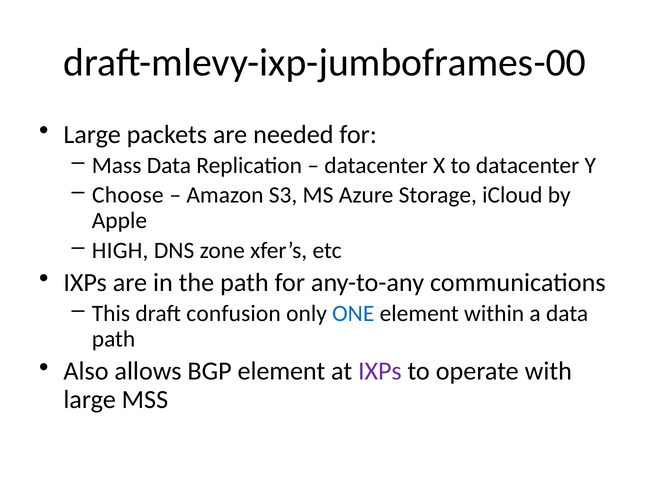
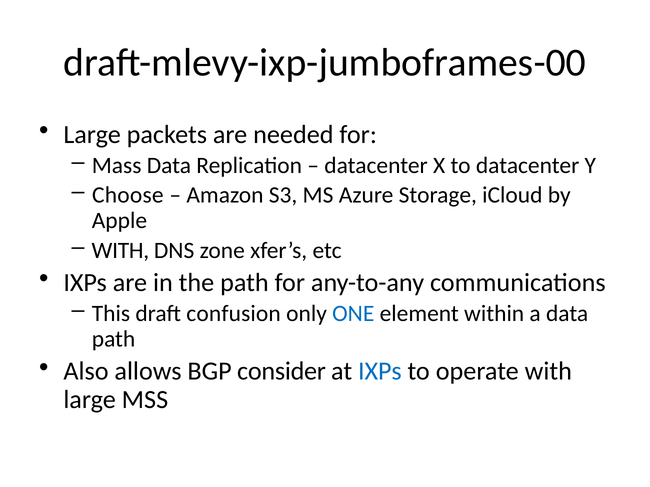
HIGH: HIGH -> WITH (120, 251)
BGP element: element -> consider (282, 372)
IXPs colour: purple -> blue (380, 372)
